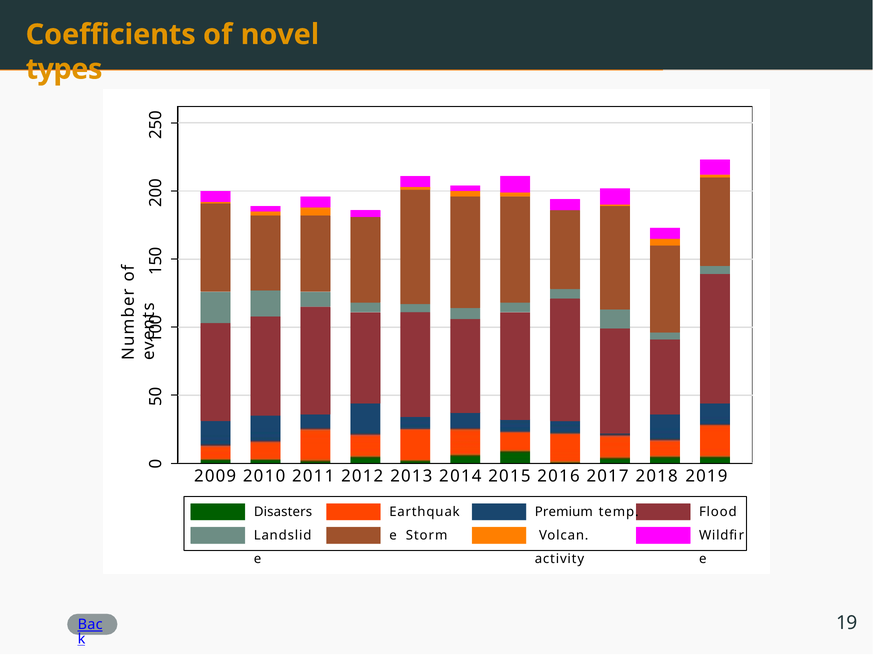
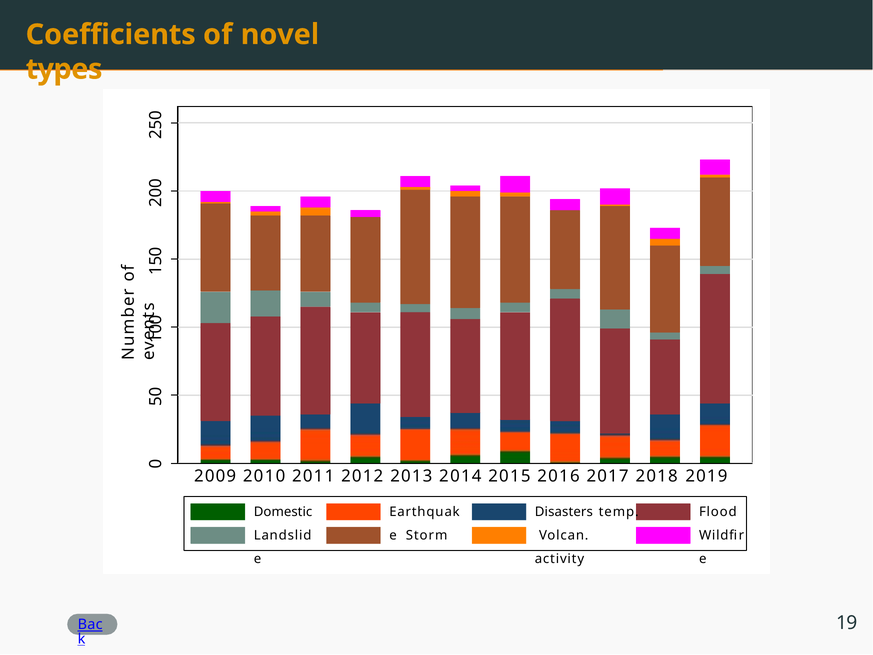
Disasters: Disasters -> Domestic (283, 512)
Premium: Premium -> Disasters (564, 512)
